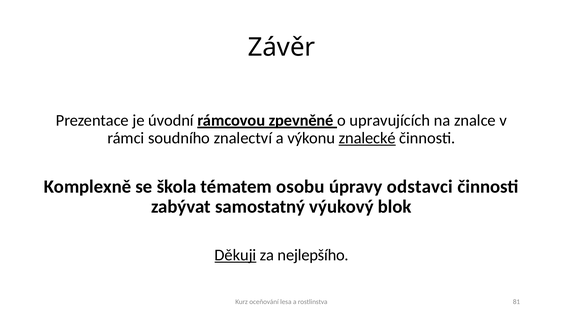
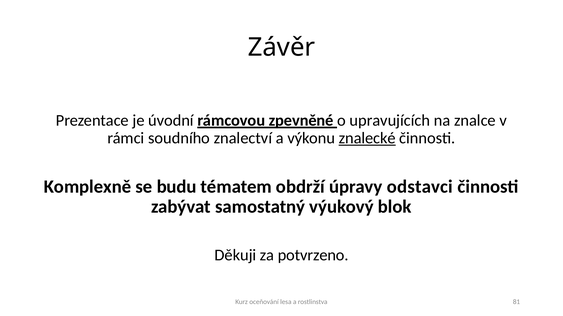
škola: škola -> budu (177, 187)
osobu: osobu -> obdrží (300, 187)
Děkuji underline: present -> none (235, 256)
nejlepšího: nejlepšího -> potvrzeno (313, 256)
